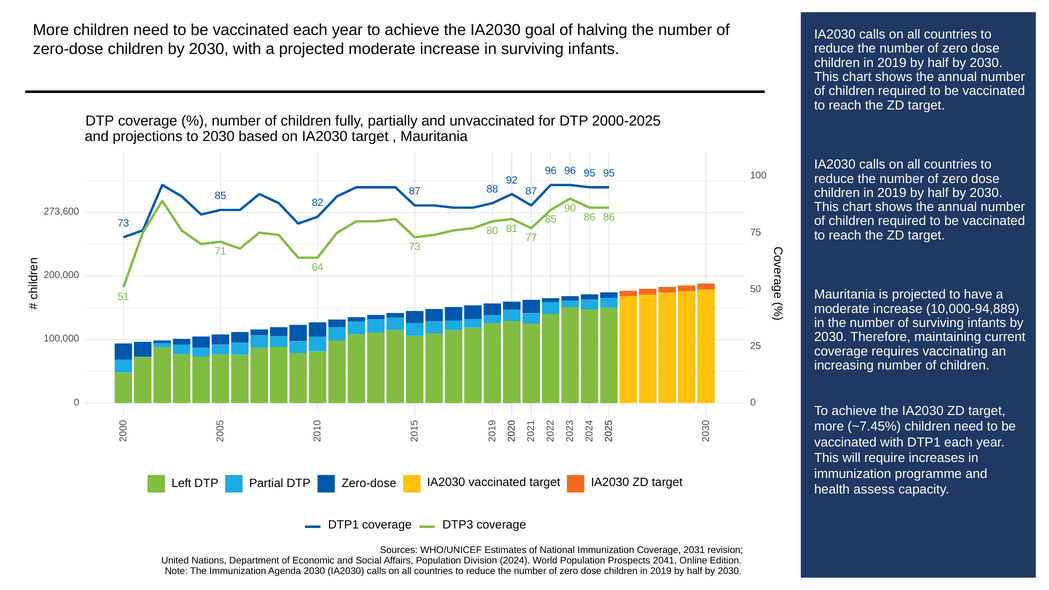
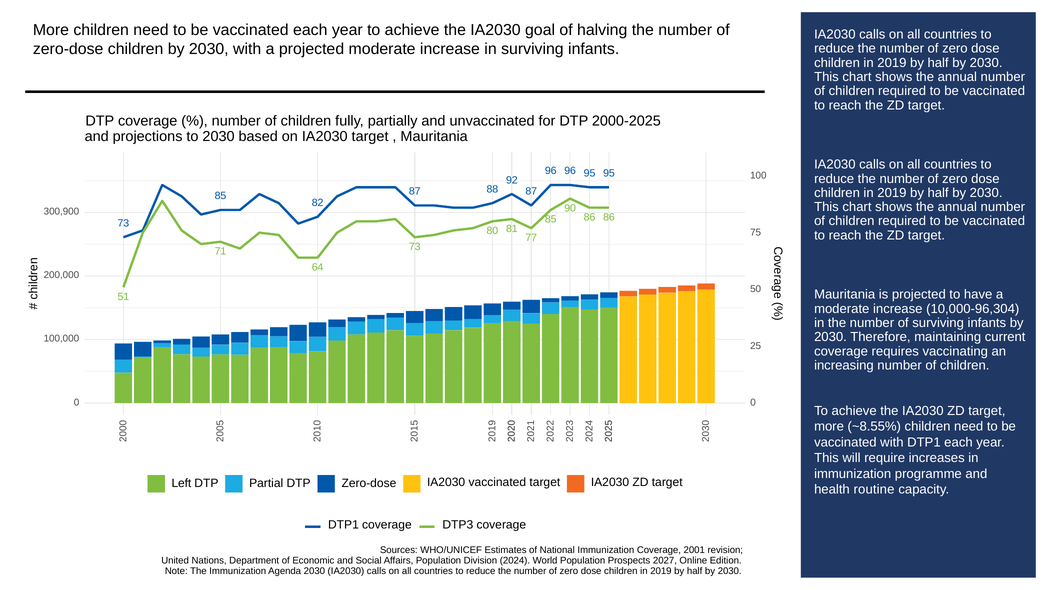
273,600: 273,600 -> 300,900 (61, 212)
10,000-94,889: 10,000-94,889 -> 10,000-96,304 (973, 309)
~7.45%: ~7.45% -> ~8.55% (874, 427)
assess: assess -> routine (874, 490)
2031: 2031 -> 2001 (694, 550)
2041: 2041 -> 2027 (665, 561)
